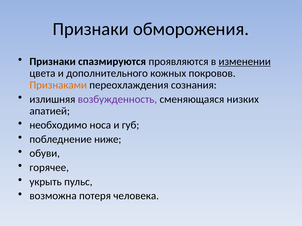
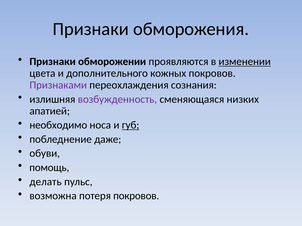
спазмируются: спазмируются -> обморожении (112, 62)
Признаками colour: orange -> purple (58, 85)
губ underline: none -> present (131, 125)
ниже: ниже -> даже (108, 140)
горячее: горячее -> помощь (49, 168)
укрыть: укрыть -> делать (46, 182)
потеря человека: человека -> покровов (136, 196)
